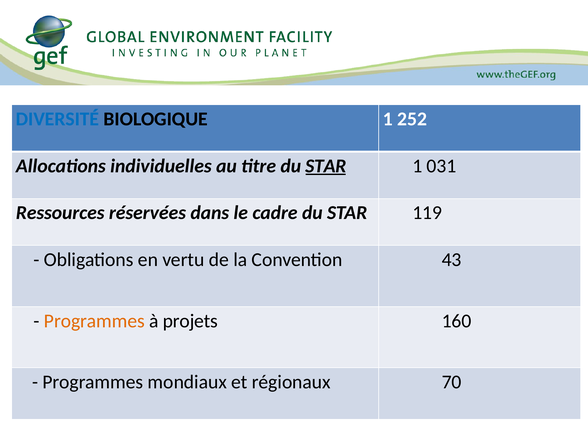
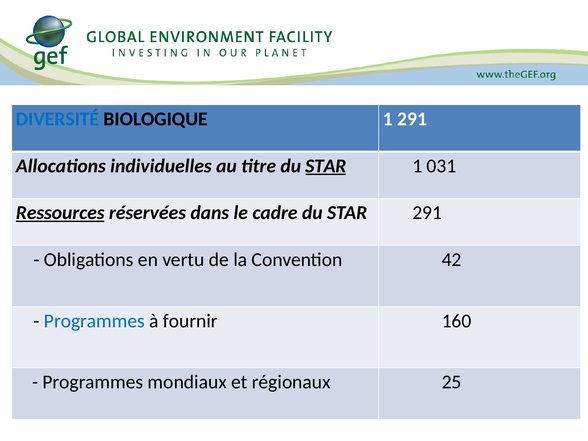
1 252: 252 -> 291 (412, 119)
Ressources underline: none -> present (60, 213)
STAR 119: 119 -> 291 (427, 213)
43: 43 -> 42 (452, 260)
Programmes colour: orange -> blue (94, 321)
projets: projets -> fournir (190, 321)
70: 70 -> 25 (452, 382)
